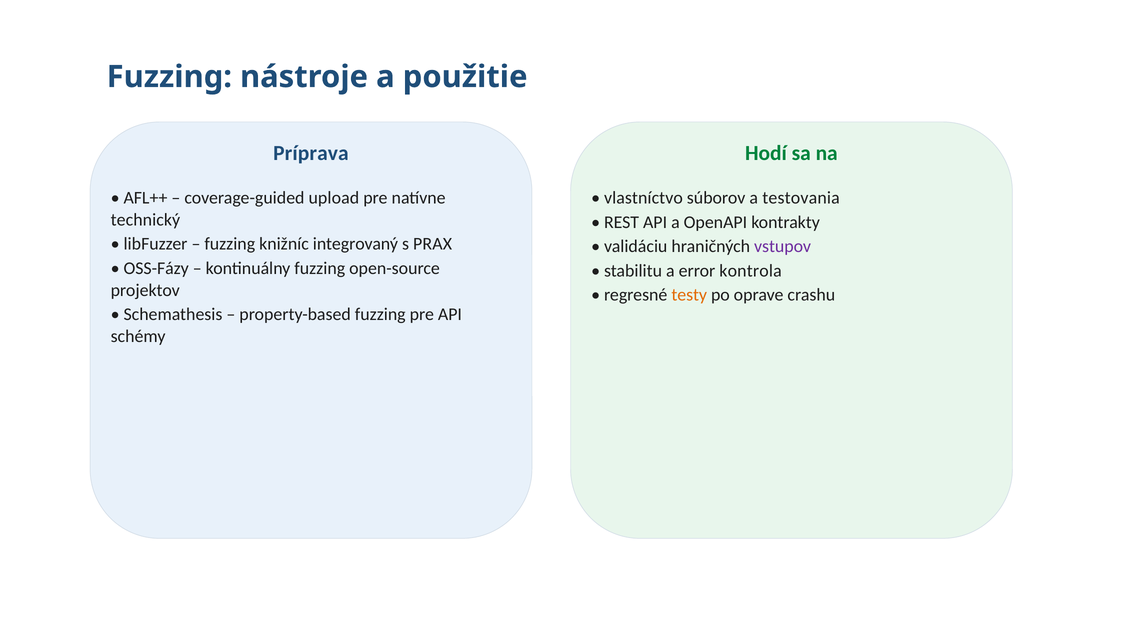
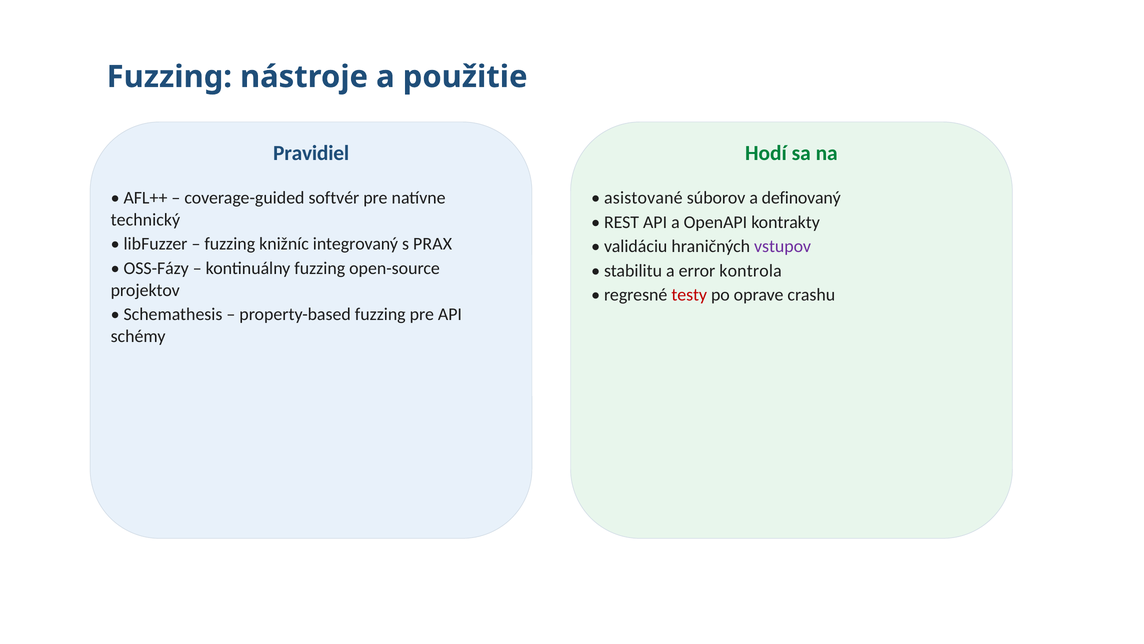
Príprava: Príprava -> Pravidiel (311, 153)
upload: upload -> softvér (334, 198)
vlastníctvo: vlastníctvo -> asistované (643, 198)
testovania: testovania -> definovaný (801, 198)
testy colour: orange -> red (689, 295)
